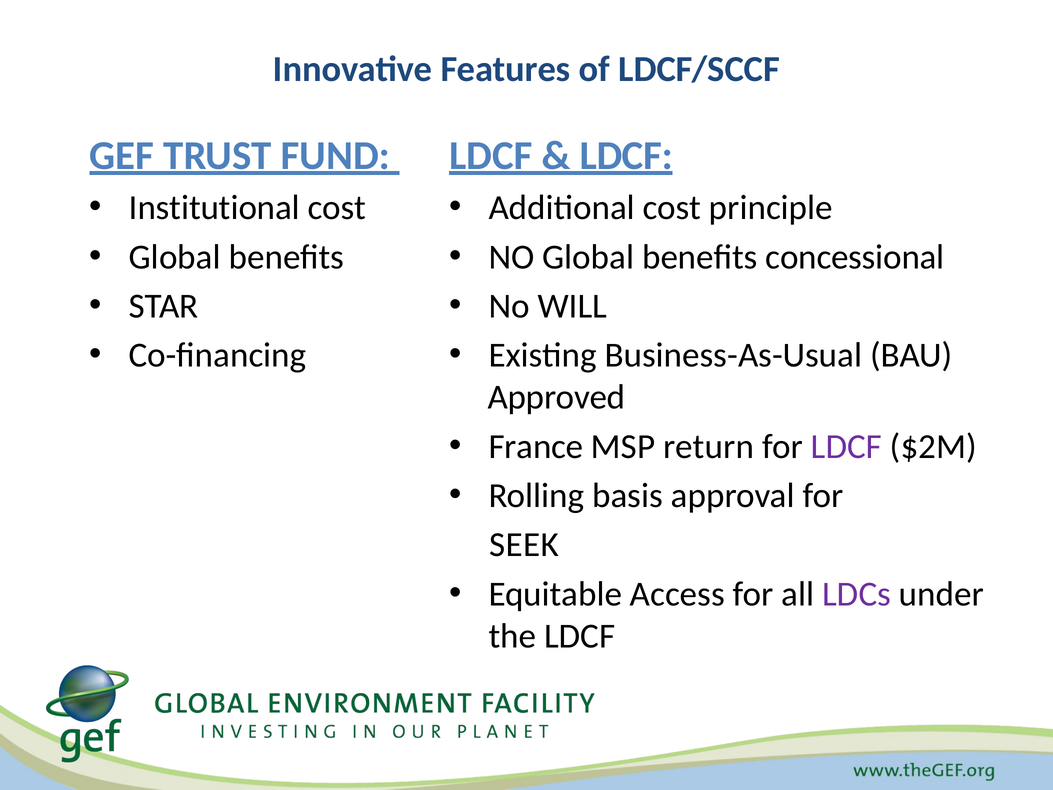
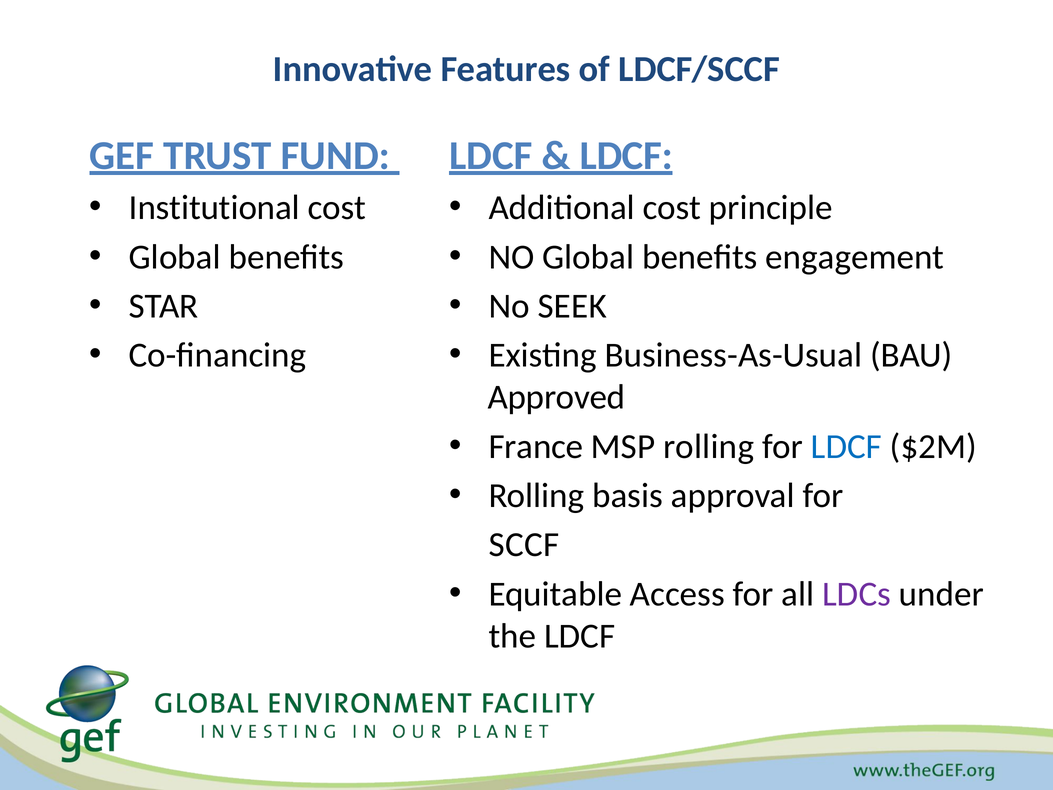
concessional: concessional -> engagement (855, 257)
WILL: WILL -> SEEK (572, 306)
MSP return: return -> rolling (709, 446)
LDCF colour: purple -> blue (847, 446)
SEEK: SEEK -> SCCF (524, 545)
